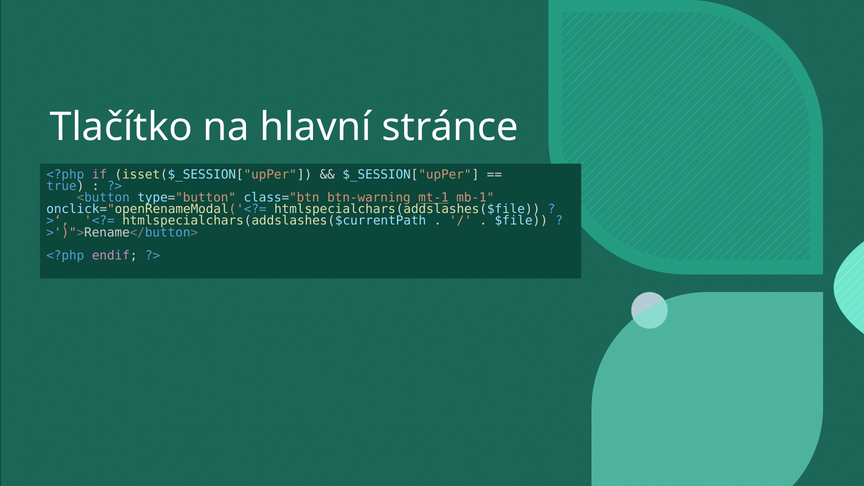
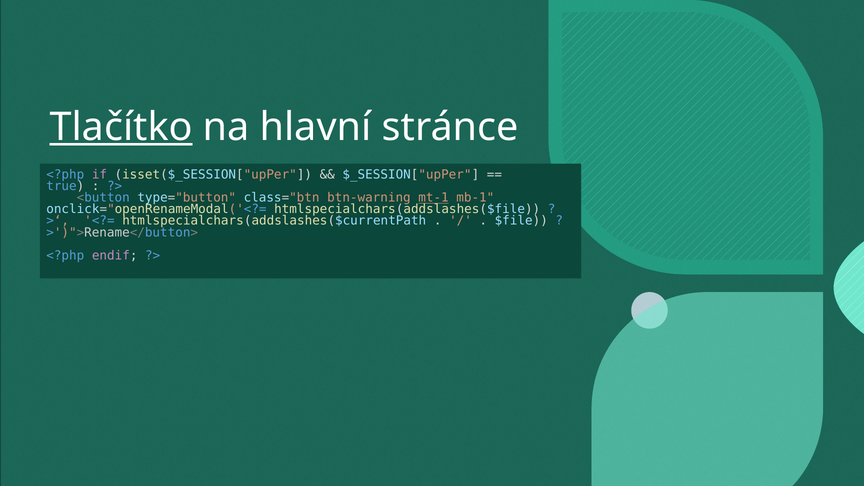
Tlačítko underline: none -> present (121, 127)
